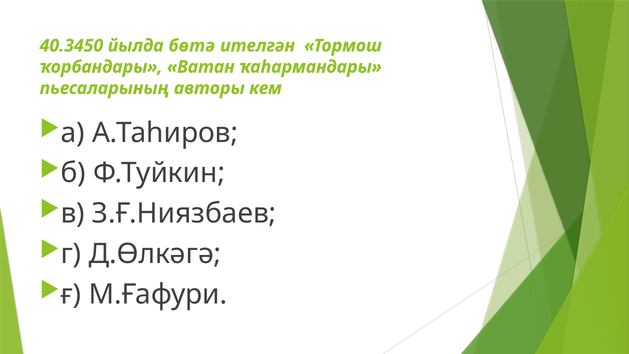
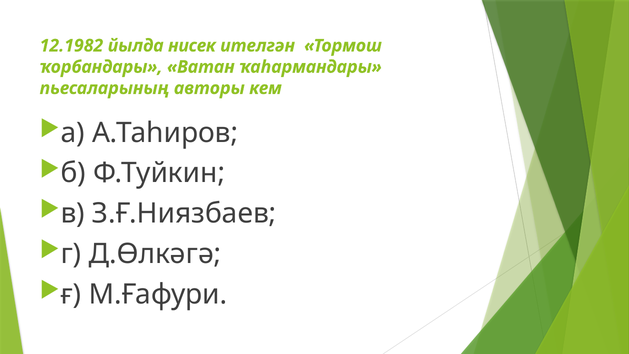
40.3450: 40.3450 -> 12.1982 (71, 46)
бөтә: бөтә -> нисек (192, 46)
